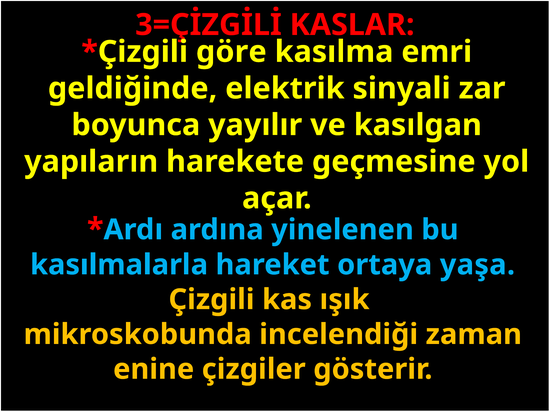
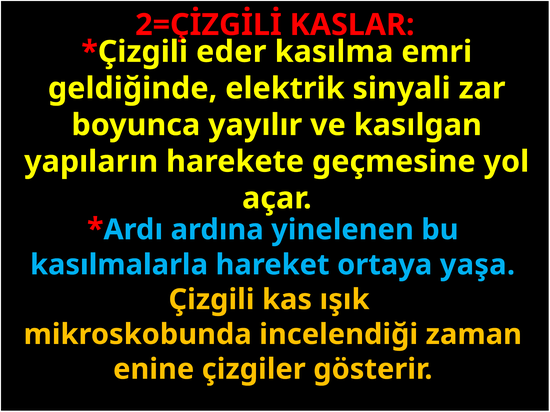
3=ÇİZGİLİ: 3=ÇİZGİLİ -> 2=ÇİZGİLİ (208, 25)
göre: göre -> eder (231, 52)
